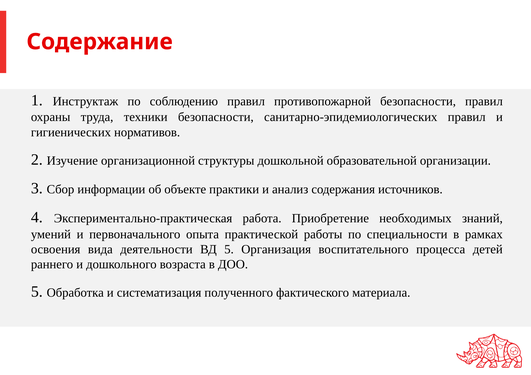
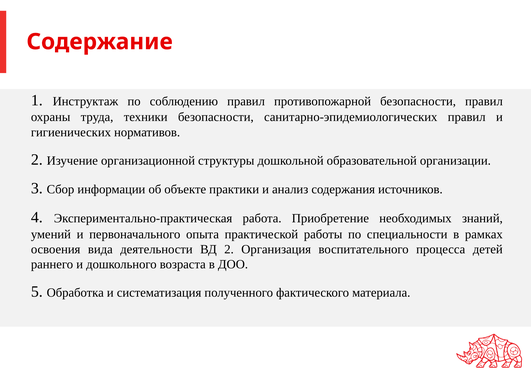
ВД 5: 5 -> 2 (229, 250)
